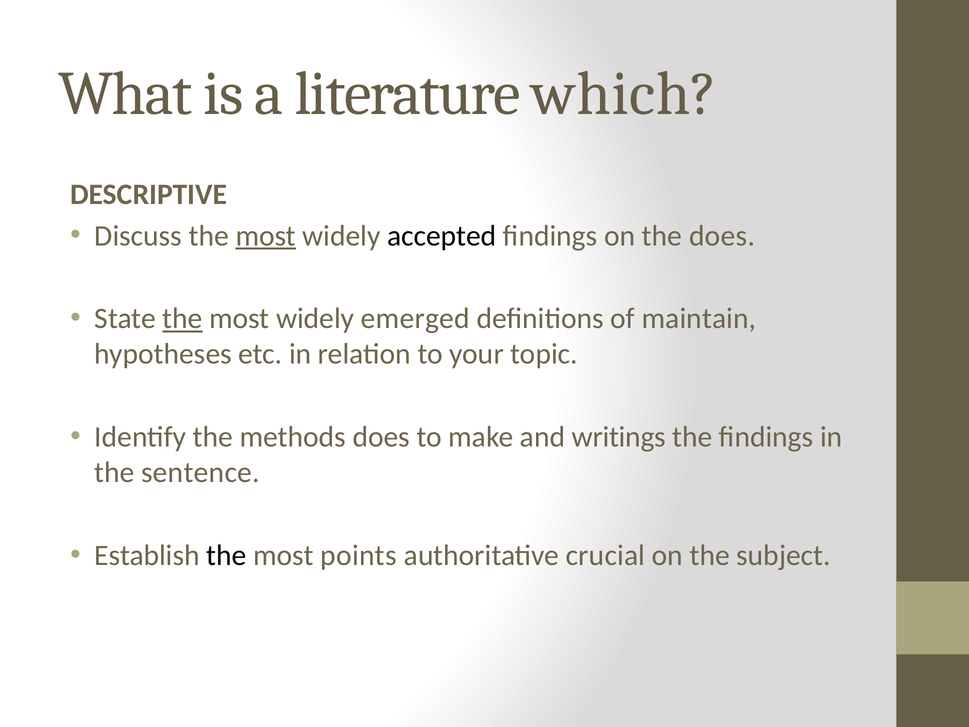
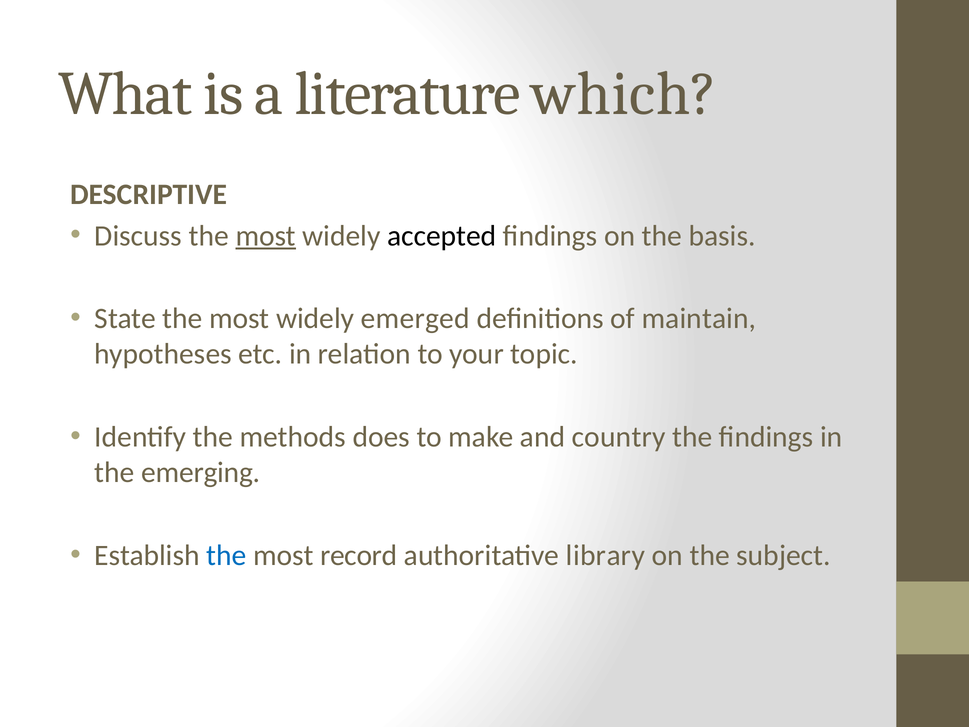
the does: does -> basis (722, 236)
the underline: present -> none (182, 319)
writings: writings -> country (619, 437)
sentence: sentence -> emerging (201, 472)
the colour: black -> blue (227, 555)
points: points -> record (359, 555)
crucial: crucial -> library (605, 555)
